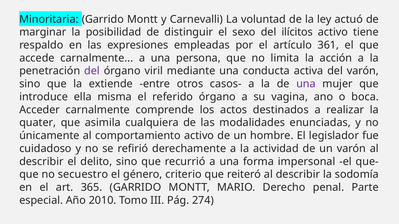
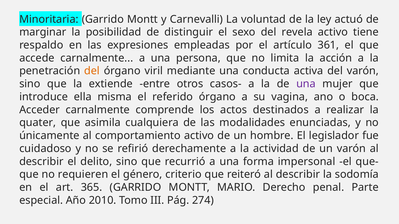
ilícitos: ilícitos -> revela (297, 32)
del colour: purple -> orange (92, 71)
secuestro: secuestro -> requieren (83, 175)
